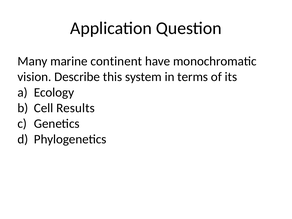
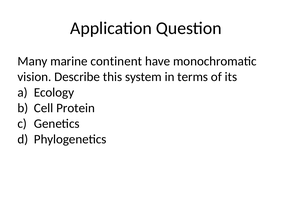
Results: Results -> Protein (76, 108)
